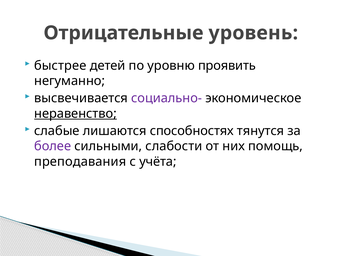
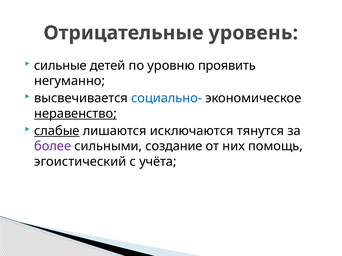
быстрее: быстрее -> сильные (60, 66)
социально- colour: purple -> blue (167, 98)
слабые underline: none -> present (57, 131)
способностях: способностях -> исключаются (192, 131)
слабости: слабости -> создание (174, 147)
преподавания: преподавания -> эгоистический (80, 162)
